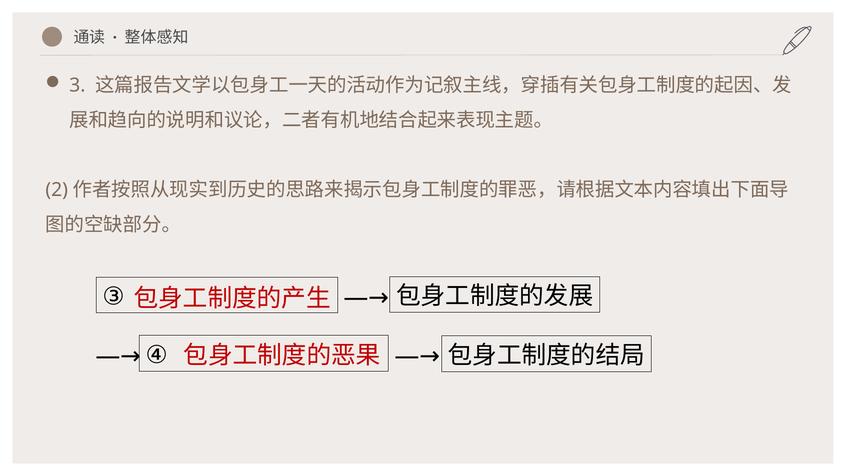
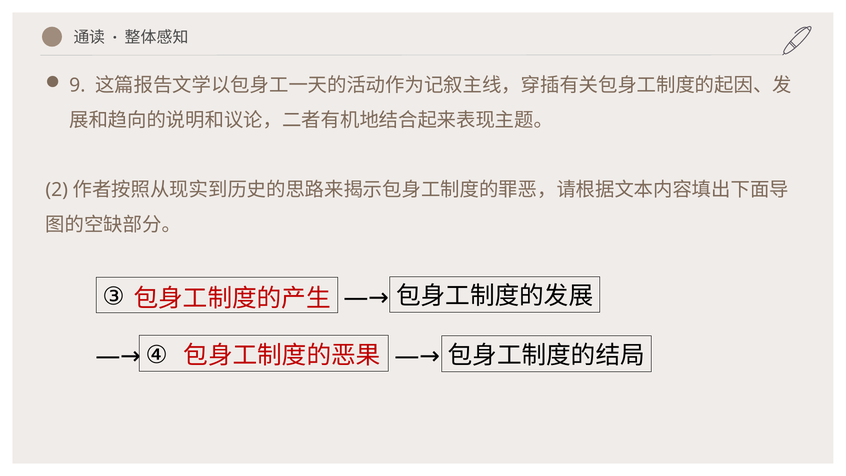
3: 3 -> 9 (77, 85)
